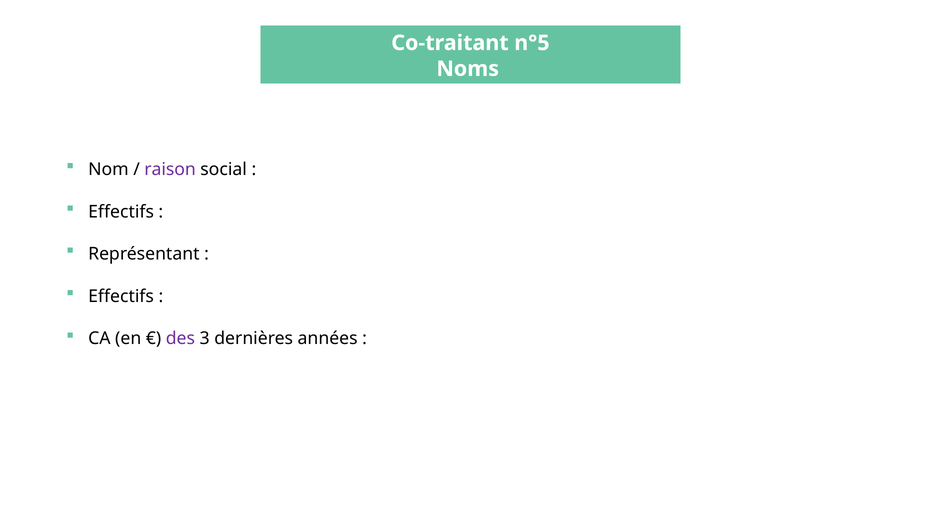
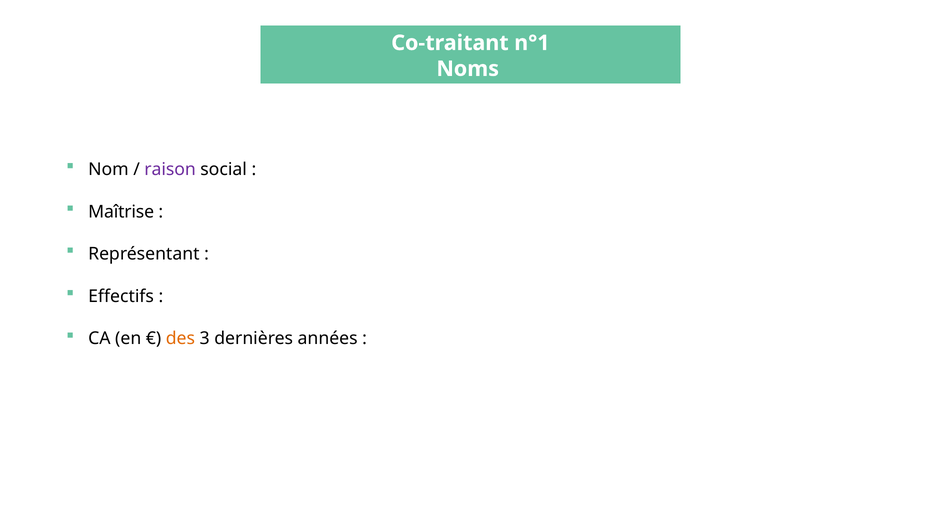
n°5: n°5 -> n°1 (532, 43)
Effectifs: Effectifs -> Maîtrise (121, 212)
des colour: purple -> orange (180, 339)
